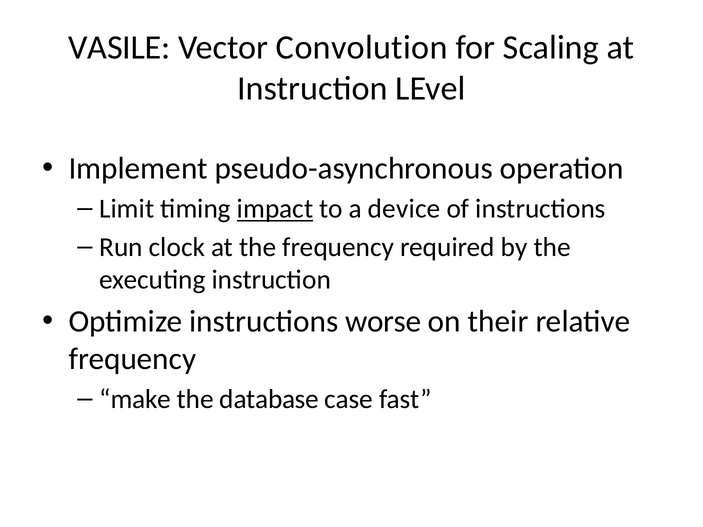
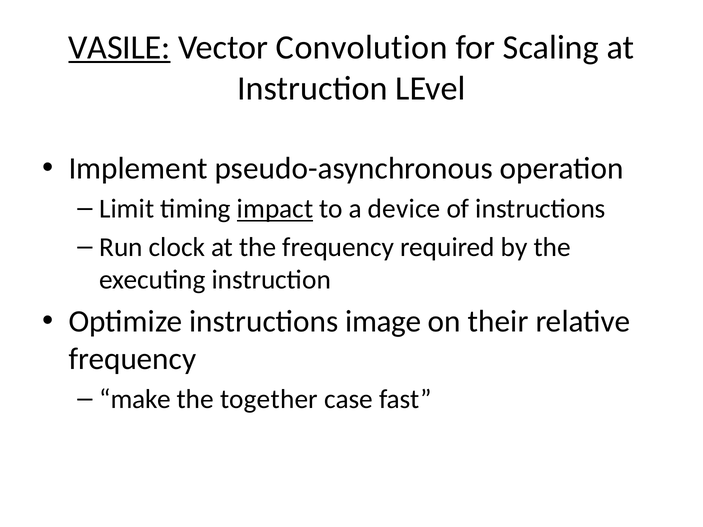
VASILE underline: none -> present (119, 48)
worse: worse -> image (383, 322)
database: database -> together (269, 400)
